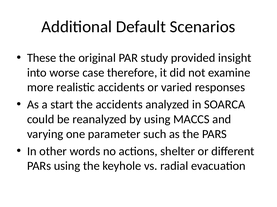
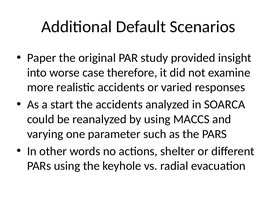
These: These -> Paper (42, 58)
